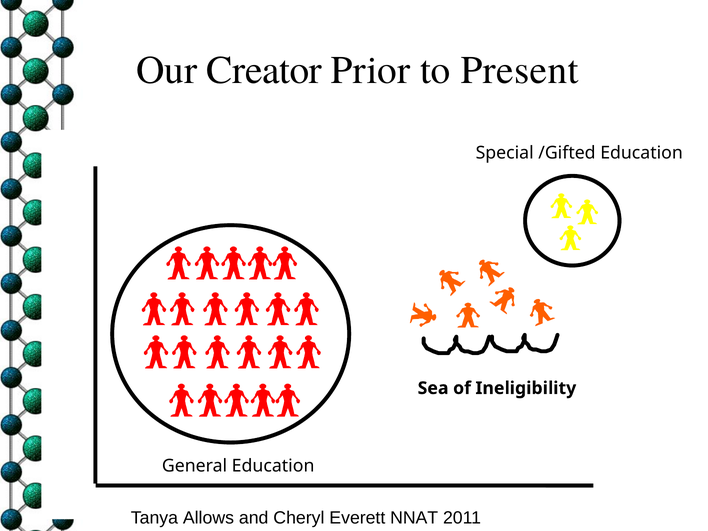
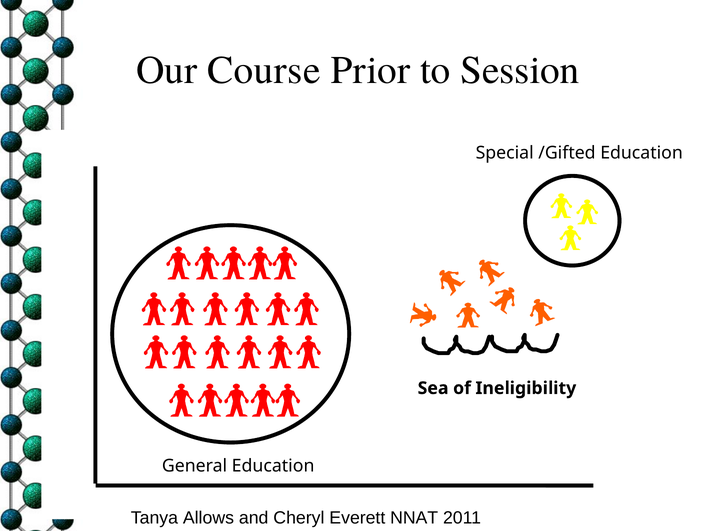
Creator: Creator -> Course (264, 70)
Present: Present -> Session (520, 70)
